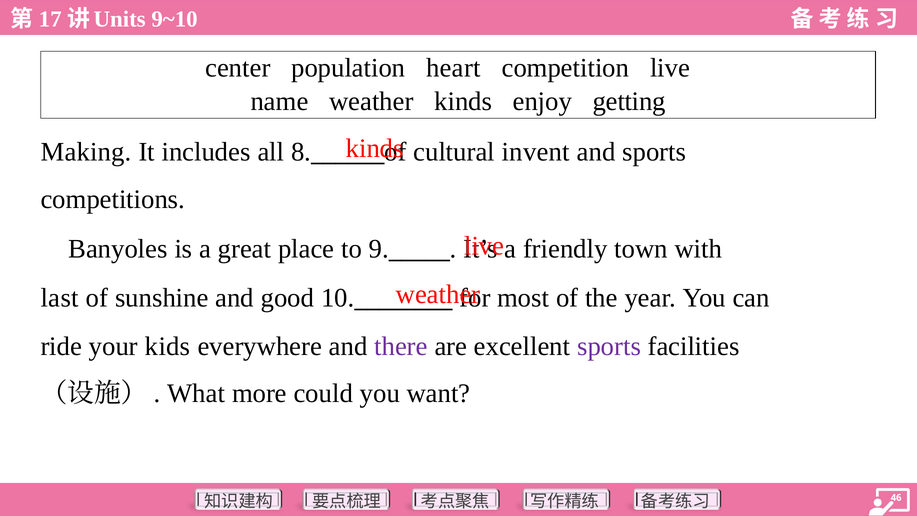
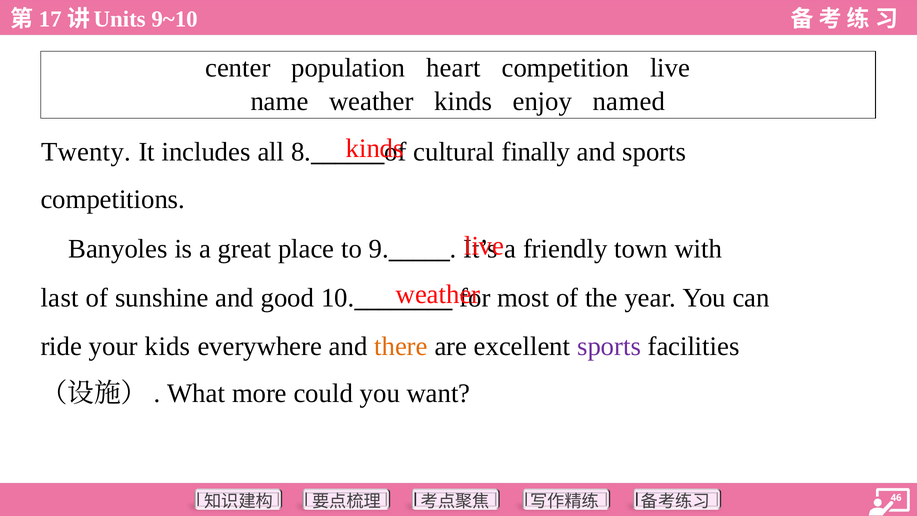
getting: getting -> named (629, 101)
Making: Making -> Twenty (86, 152)
invent: invent -> finally (536, 152)
there colour: purple -> orange (401, 346)
